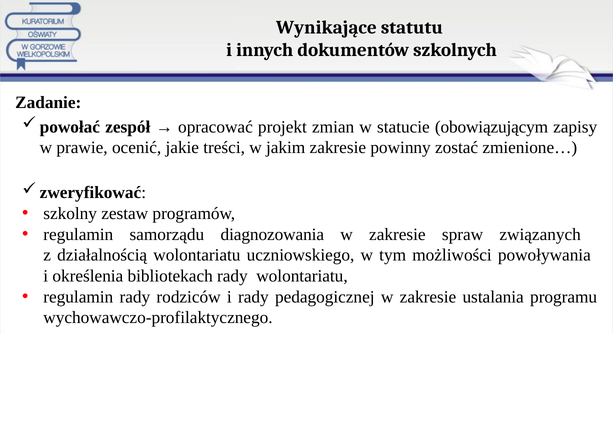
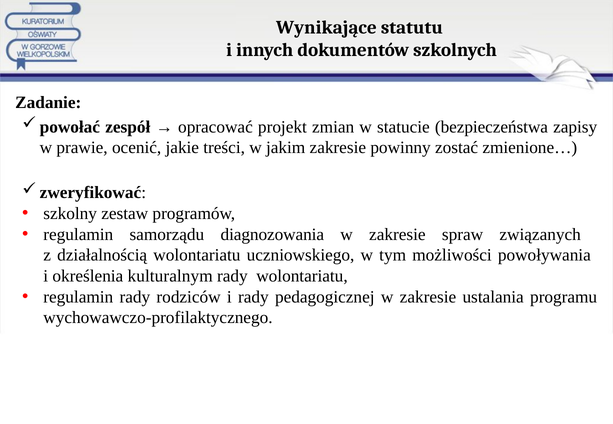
obowiązującym: obowiązującym -> bezpieczeństwa (491, 127)
bibliotekach: bibliotekach -> kulturalnym (170, 276)
